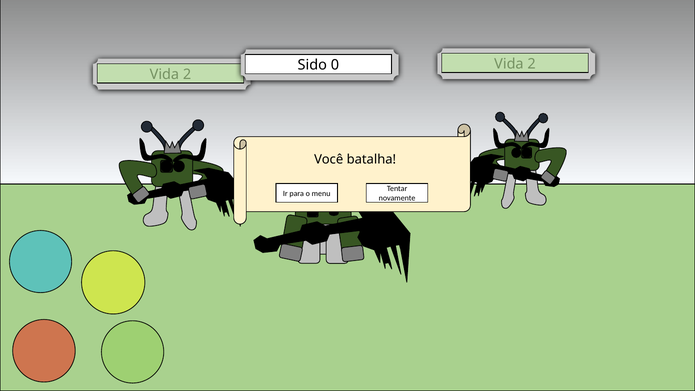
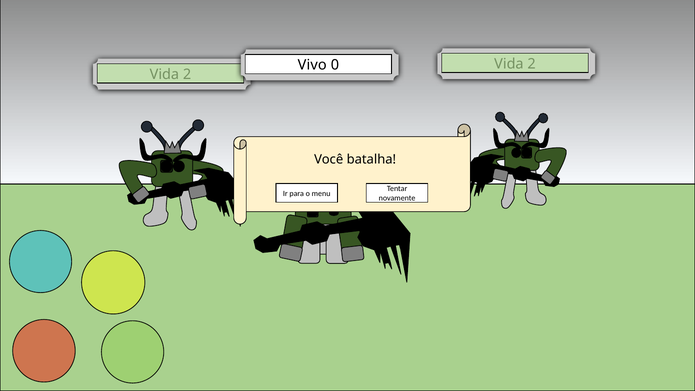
Sido: Sido -> Vivo (312, 65)
